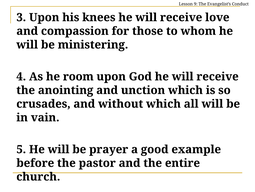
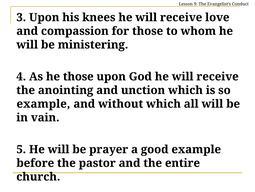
he room: room -> those (78, 76)
crusades: crusades -> example (43, 104)
